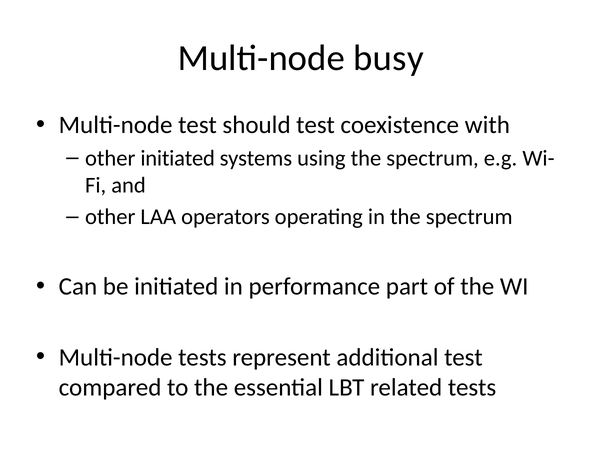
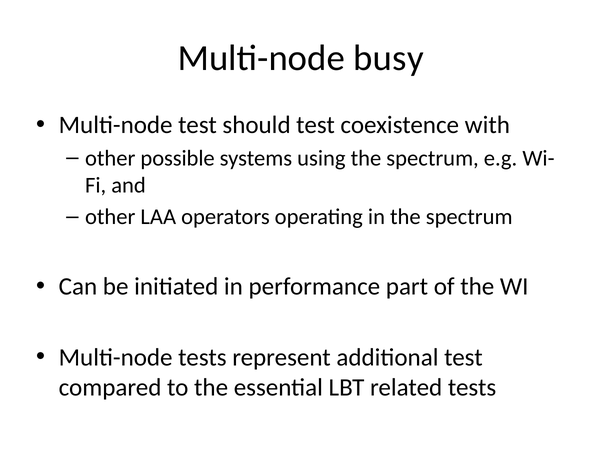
other initiated: initiated -> possible (178, 158)
